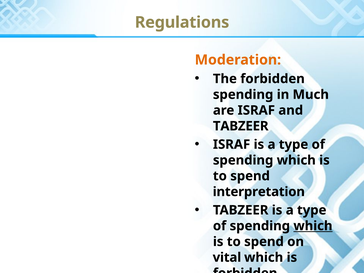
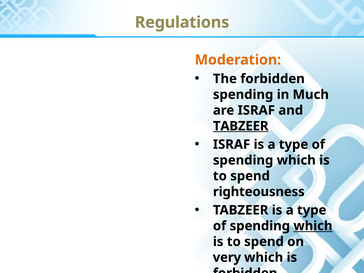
TABZEER underline: none -> present (241, 126)
interpretation: interpretation -> righteousness (259, 192)
vital: vital -> very (227, 257)
